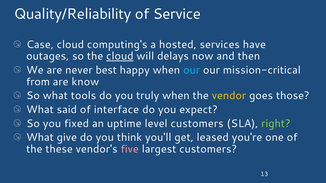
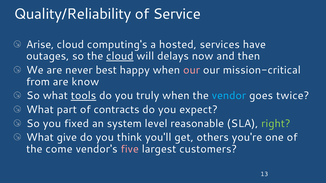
Case: Case -> Arise (40, 45)
our colour: light blue -> pink (192, 70)
tools underline: none -> present (84, 96)
vendor colour: yellow -> light blue (229, 96)
those: those -> twice (293, 96)
said: said -> part (67, 110)
interface: interface -> contracts (117, 110)
uptime: uptime -> system (124, 124)
level customers: customers -> reasonable (197, 124)
leased: leased -> others (213, 138)
these: these -> come (59, 149)
